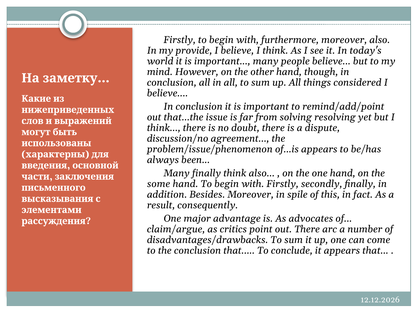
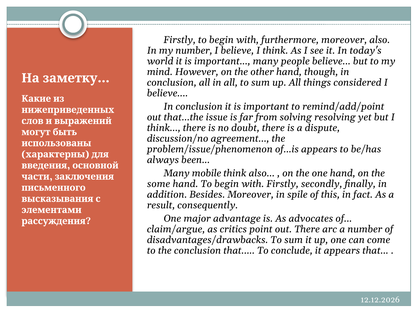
my provide: provide -> number (194, 51)
Many finally: finally -> mobile (207, 174)
